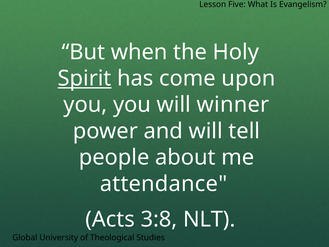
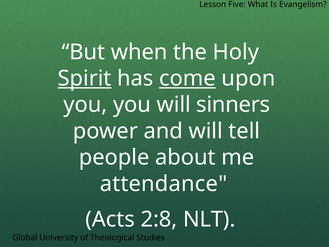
come underline: none -> present (187, 78)
winner: winner -> sinners (233, 105)
3:8: 3:8 -> 2:8 (159, 219)
